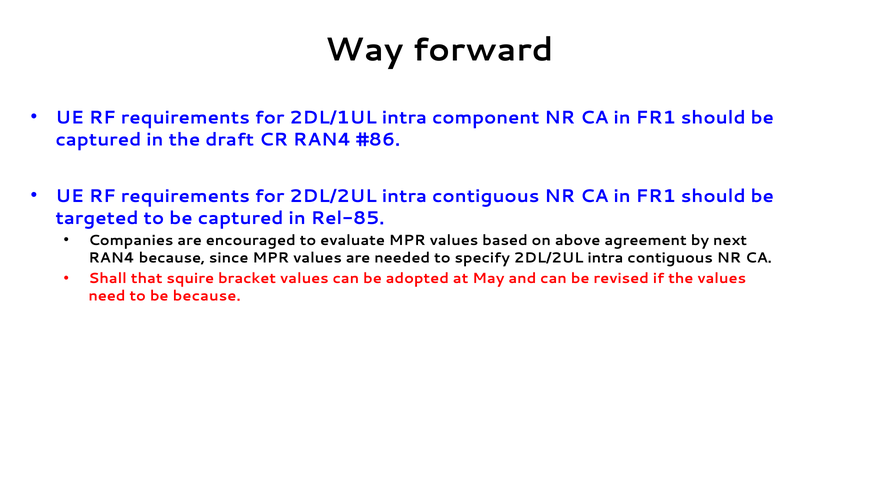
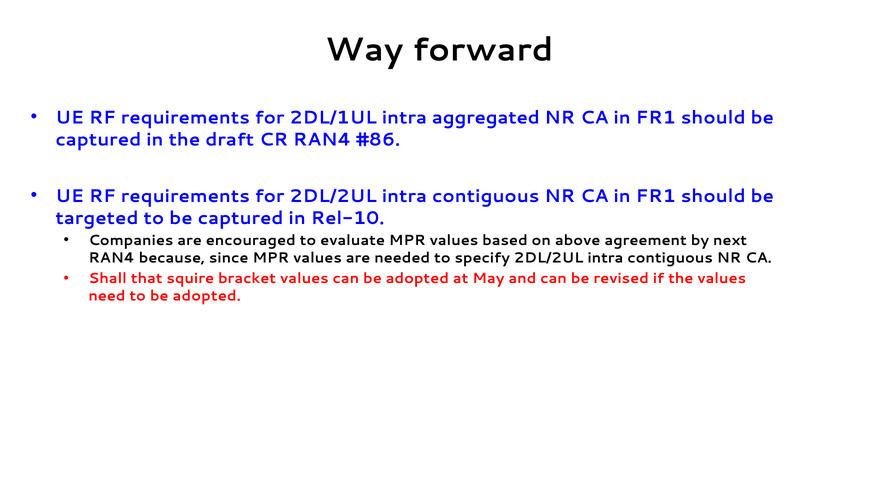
component: component -> aggregated (486, 117)
Rel-85: Rel-85 -> Rel-10 (348, 218)
to be because: because -> adopted (207, 296)
